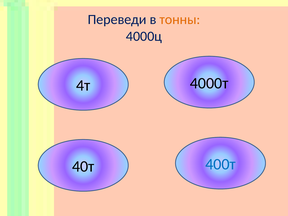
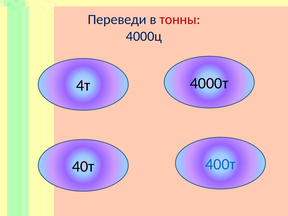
тонны colour: orange -> red (180, 19)
